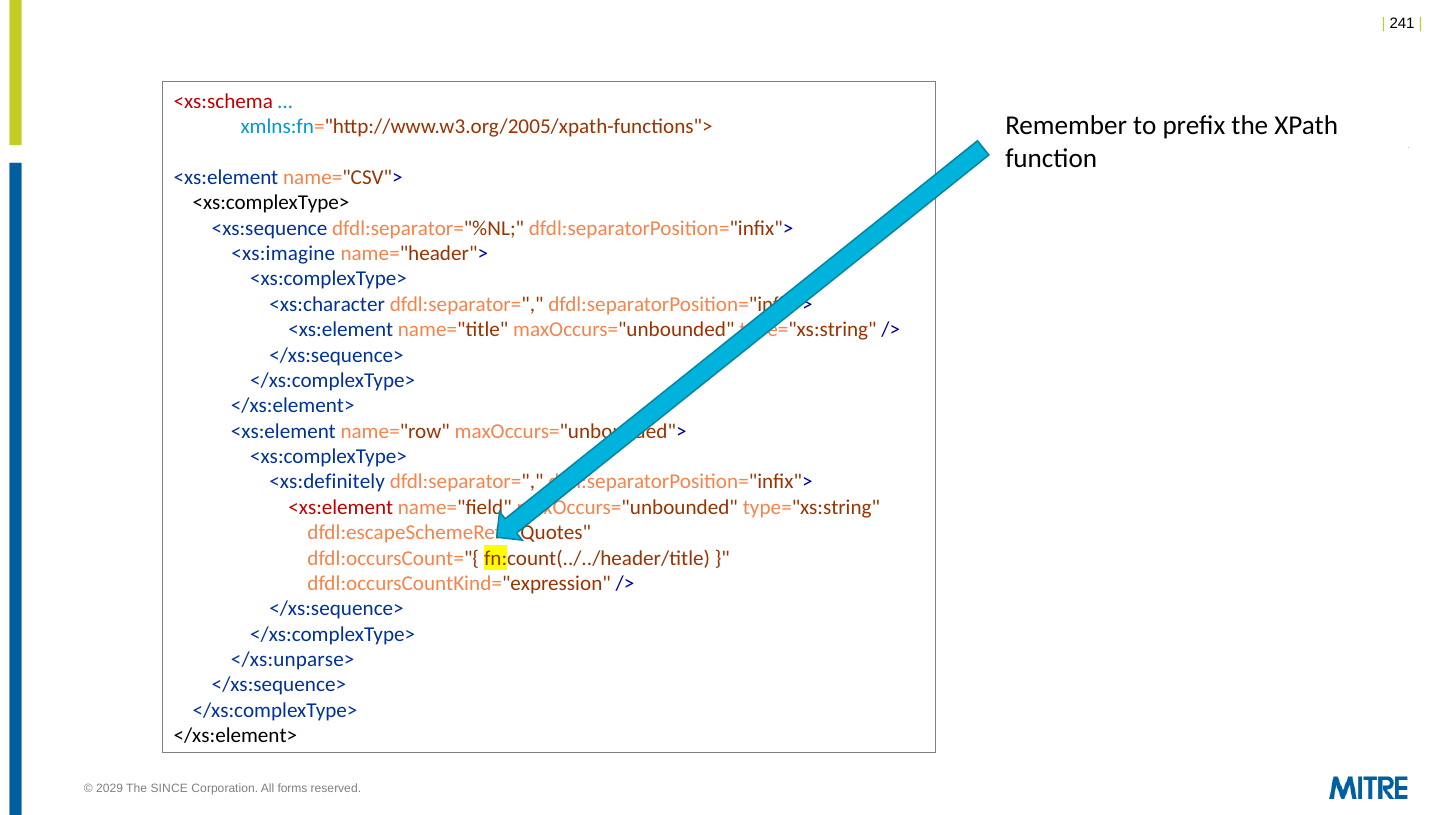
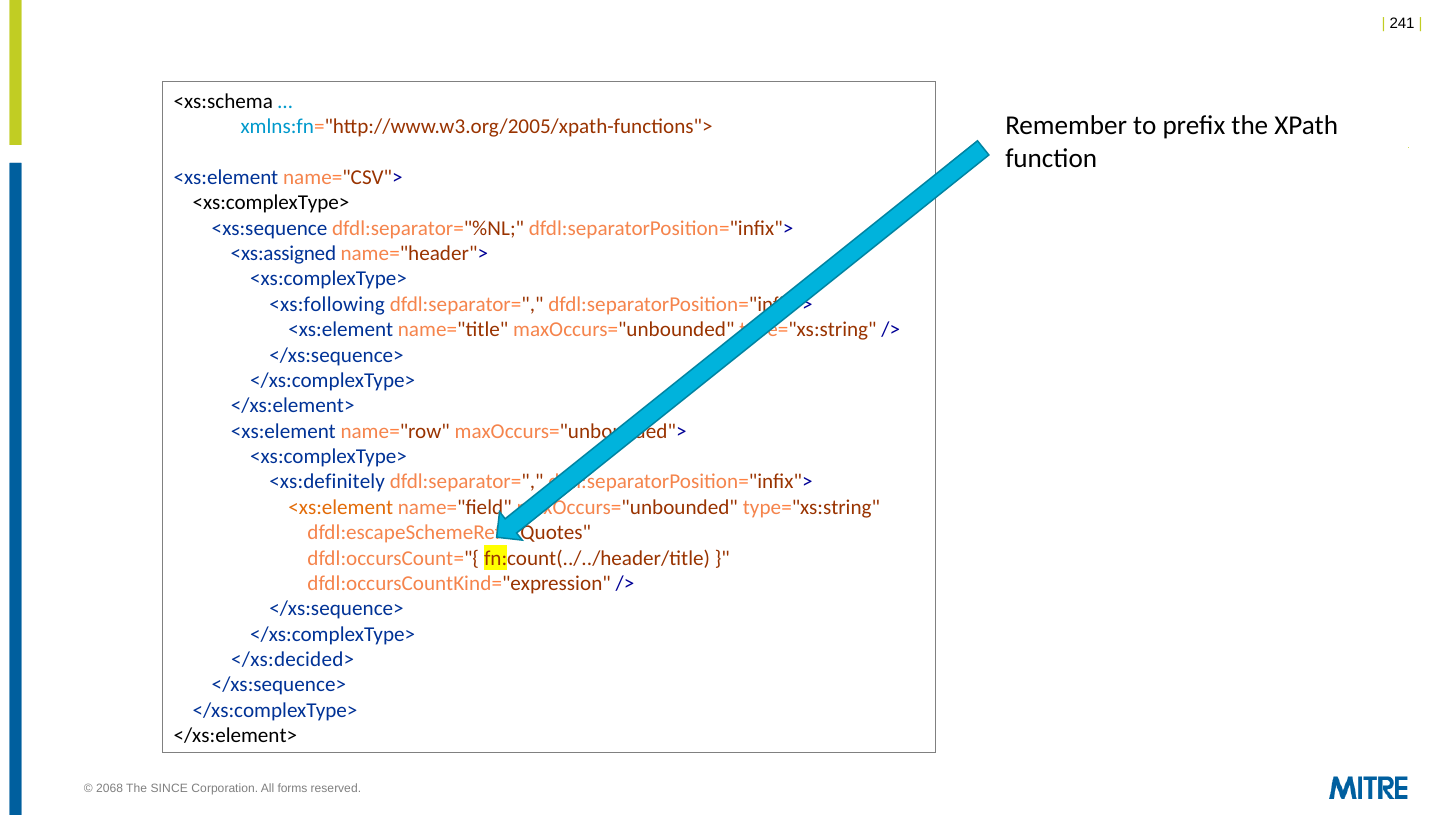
<xs:schema colour: red -> black (223, 101)
<xs:imagine: <xs:imagine -> <xs:assigned (283, 254)
<xs:character: <xs:character -> <xs:following (327, 304)
<xs:element colour: red -> orange (341, 507)
</xs:unparse>: </xs:unparse> -> </xs:decided> (293, 660)
2029: 2029 -> 2068 (110, 789)
